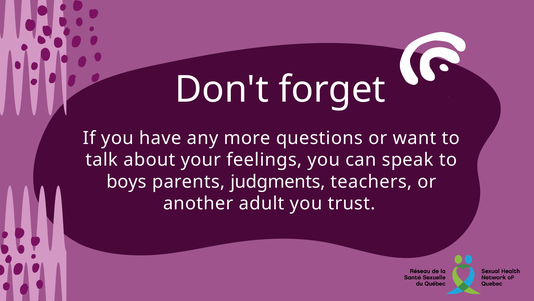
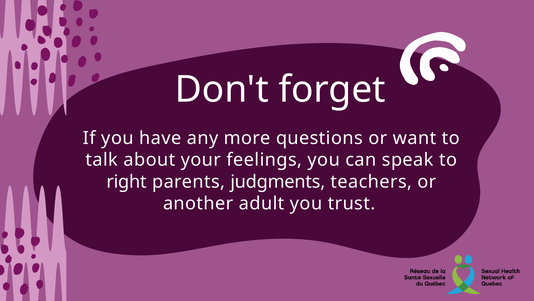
boys: boys -> right (127, 181)
